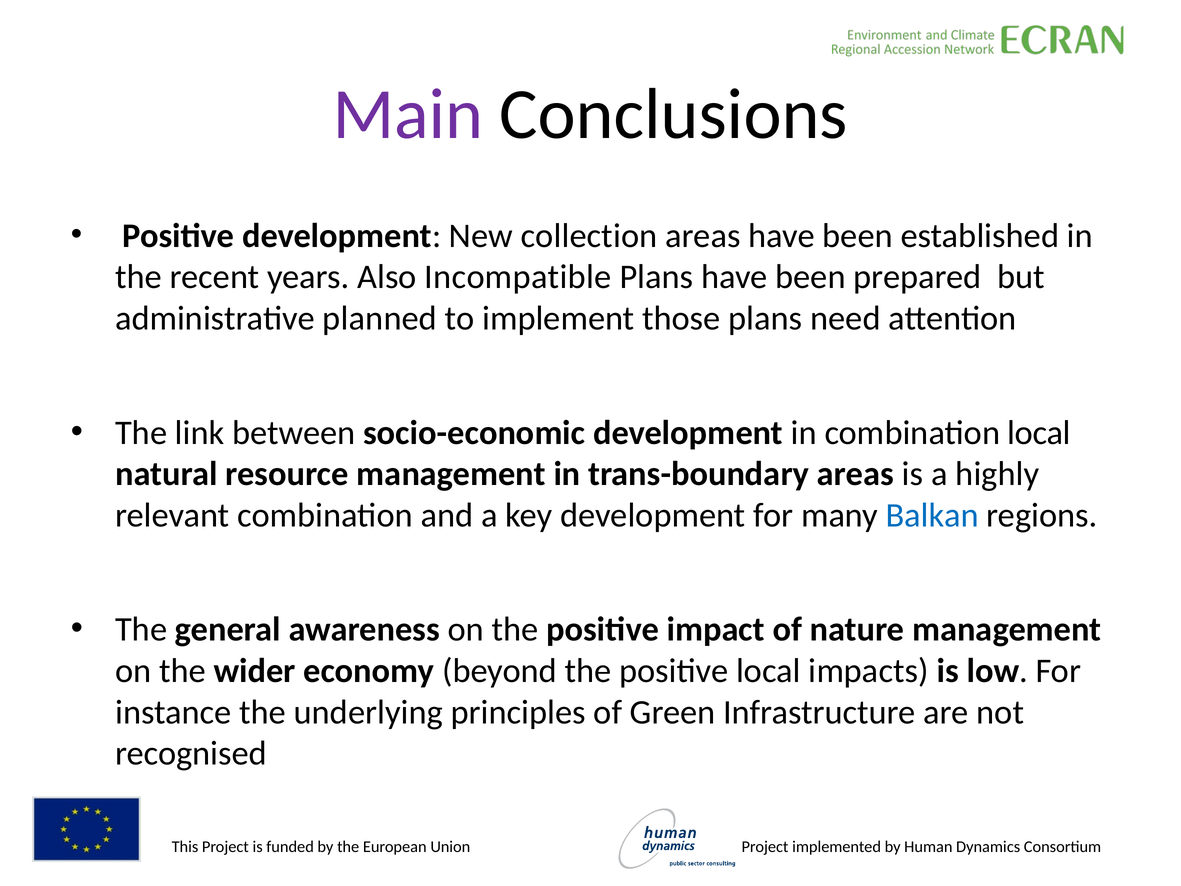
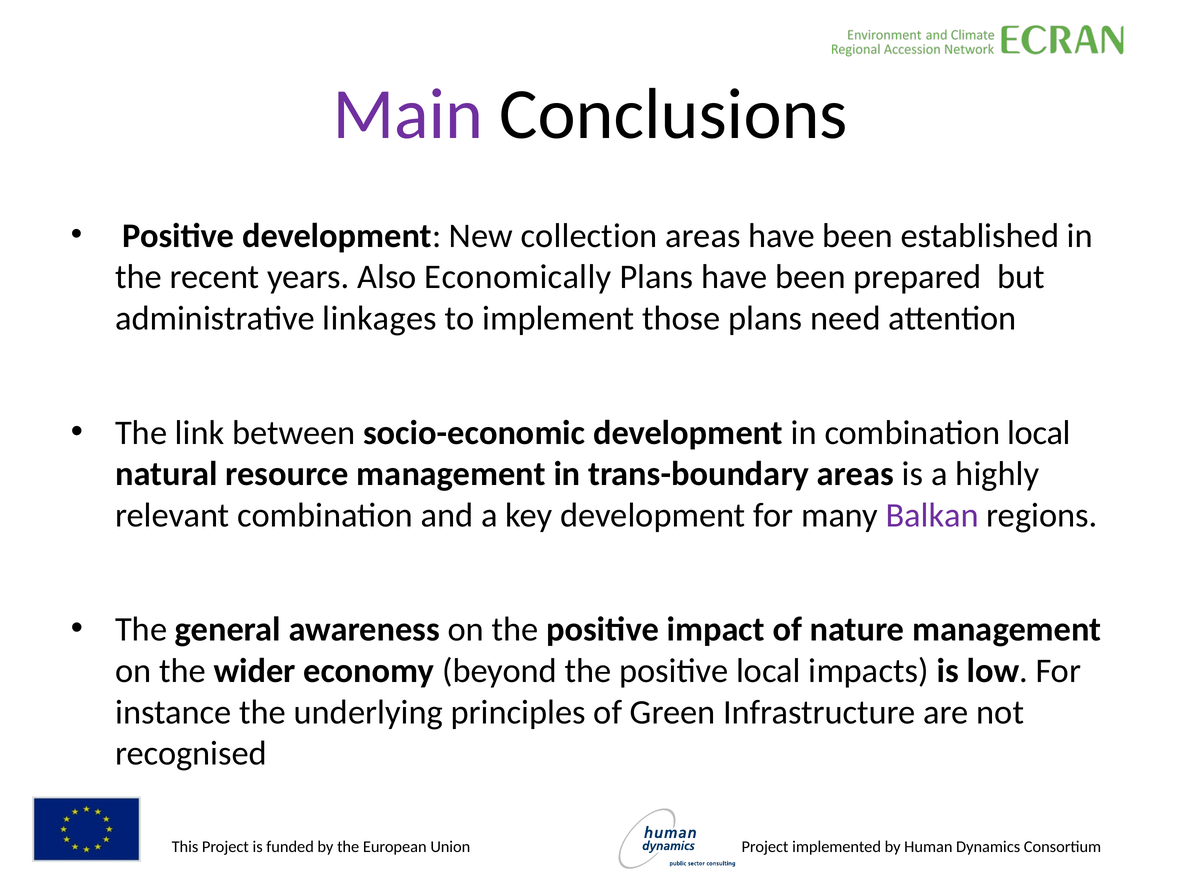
Incompatible: Incompatible -> Economically (518, 277)
planned: planned -> linkages (380, 318)
Balkan colour: blue -> purple (932, 515)
